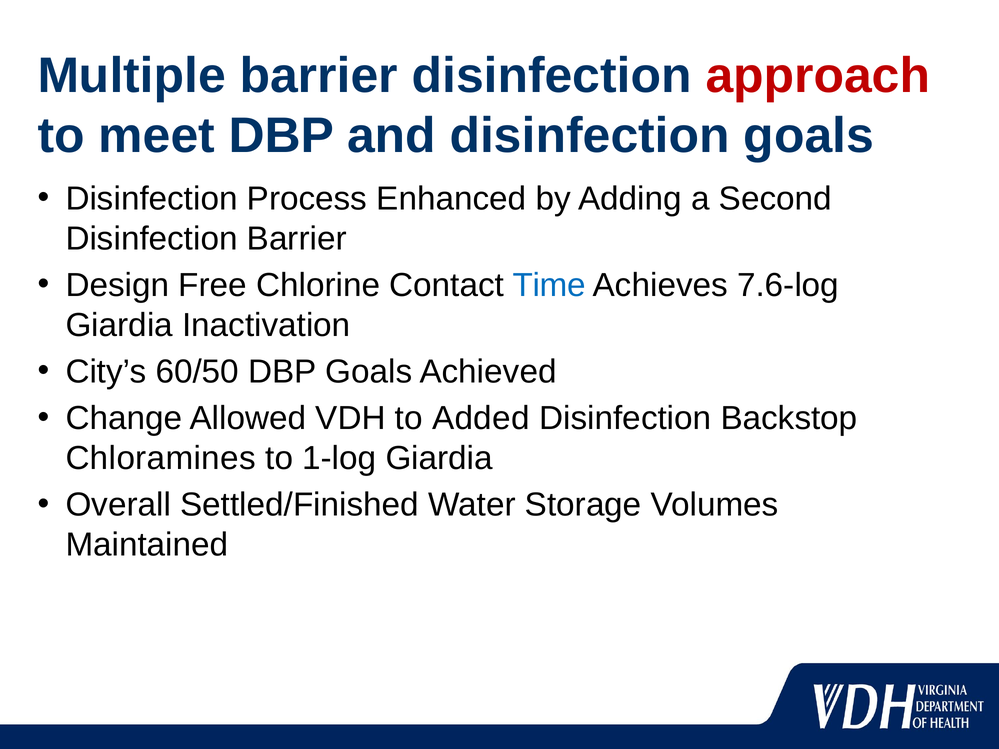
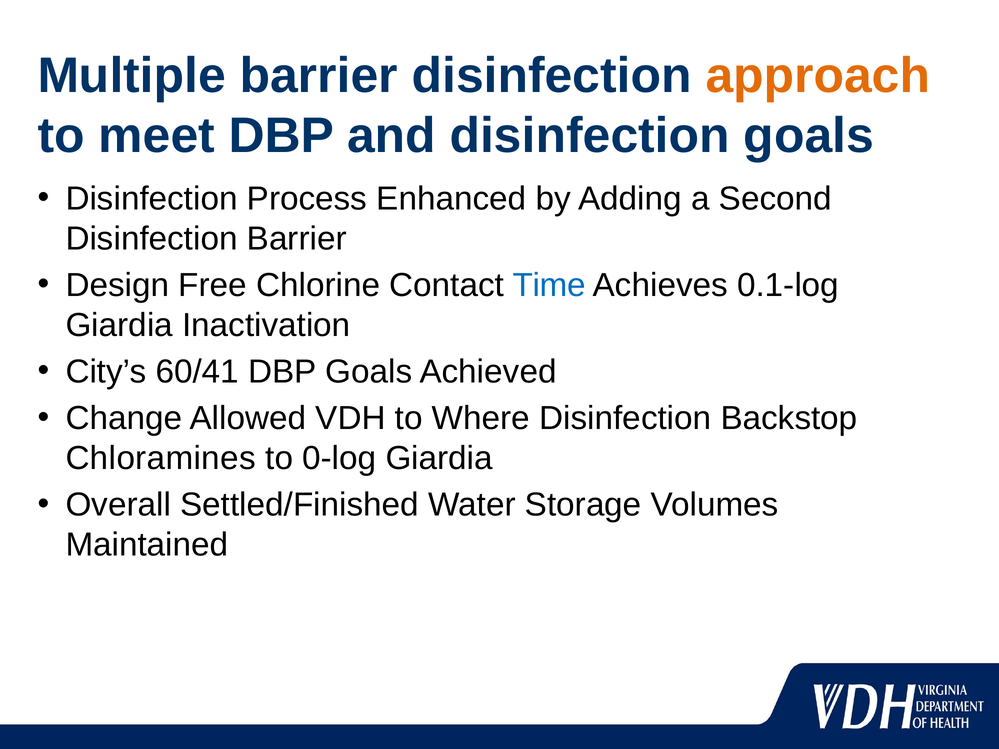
approach colour: red -> orange (818, 76)
7.6-log: 7.6-log -> 0.1-log (788, 285)
60/50: 60/50 -> 60/41 (197, 372)
Added: Added -> Where (481, 419)
1-log: 1-log -> 0-log (339, 459)
